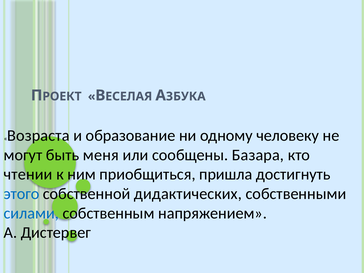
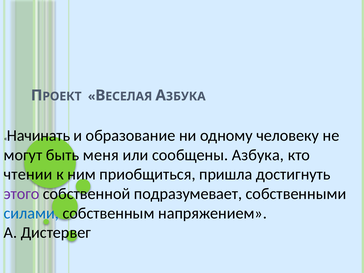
Возраста: Возраста -> Начинать (39, 136)
Базара: Базара -> Азбука (258, 155)
этого colour: blue -> purple (21, 194)
дидактических: дидактических -> подразумевает (188, 194)
